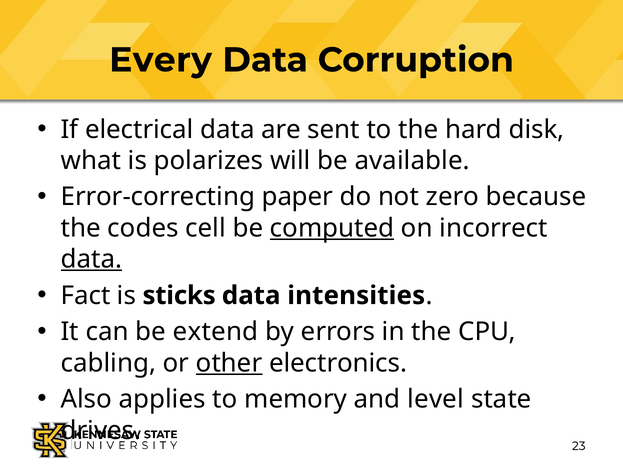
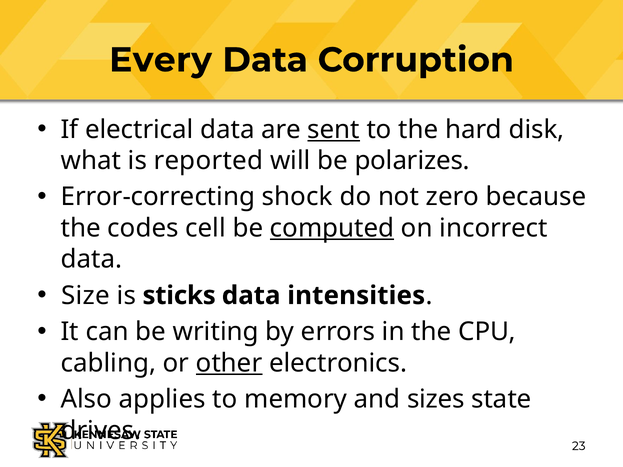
sent underline: none -> present (334, 130)
polarizes: polarizes -> reported (208, 161)
available: available -> polarizes (412, 161)
paper: paper -> shock (297, 197)
data underline: present -> none (91, 259)
Fact: Fact -> Size (85, 296)
extend: extend -> writing (216, 332)
level: level -> sizes (436, 400)
